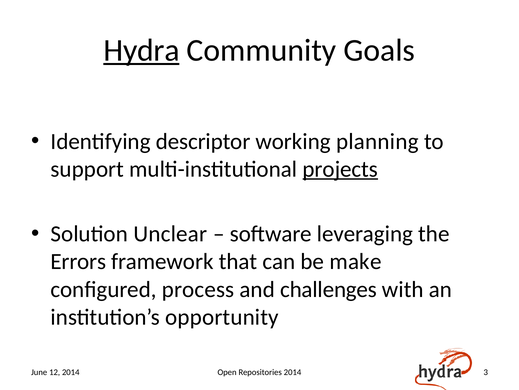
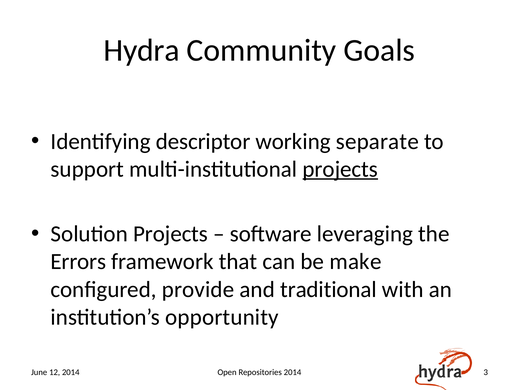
Hydra underline: present -> none (142, 50)
planning: planning -> separate (377, 141)
Solution Unclear: Unclear -> Projects (171, 233)
process: process -> provide (198, 289)
challenges: challenges -> traditional (329, 289)
